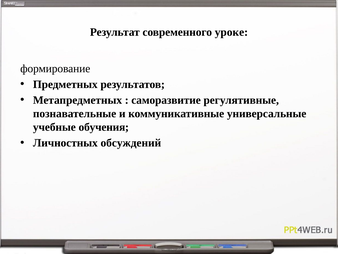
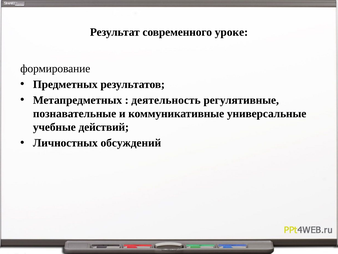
саморазвитие: саморазвитие -> деятельность (166, 100)
обучения: обучения -> действий (104, 127)
